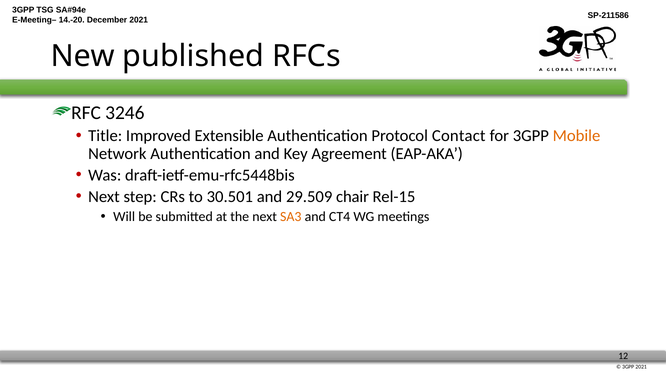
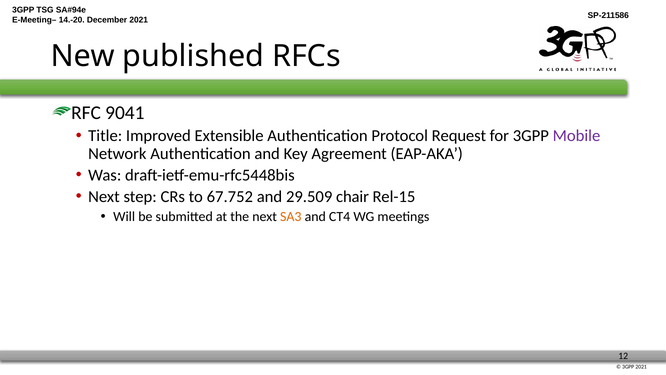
3246: 3246 -> 9041 (125, 113)
Contact: Contact -> Request (459, 136)
Mobile colour: orange -> purple (577, 136)
30.501: 30.501 -> 67.752 (230, 196)
